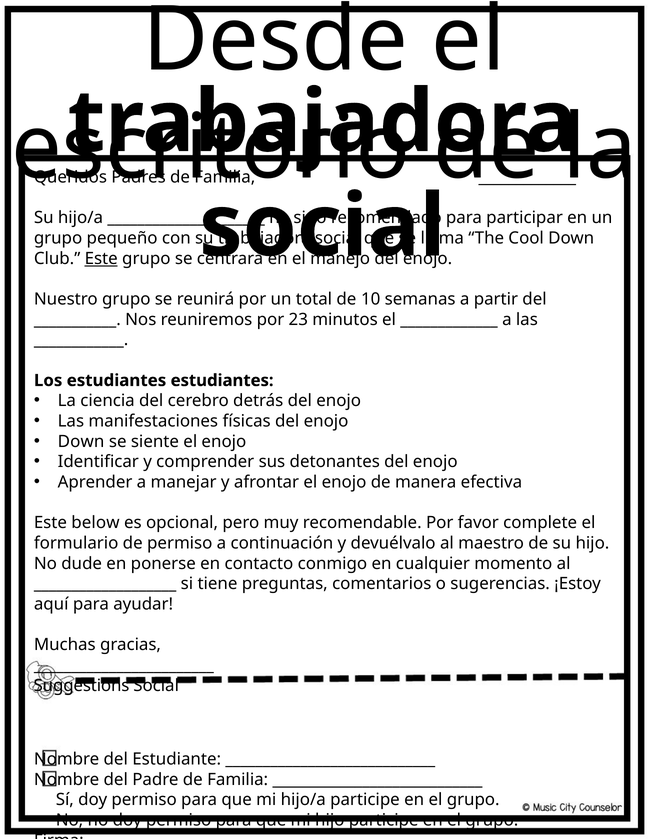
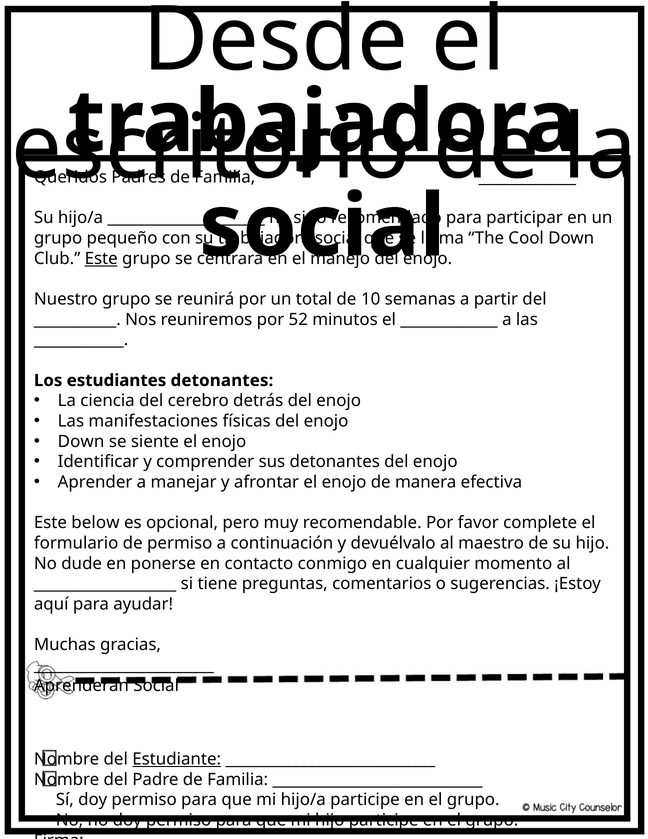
23: 23 -> 52 (298, 319)
estudiantes estudiantes: estudiantes -> detonantes (222, 380)
Suggestions: Suggestions -> Aprenderán (81, 685)
Estudiante underline: none -> present (177, 759)
